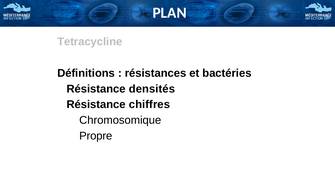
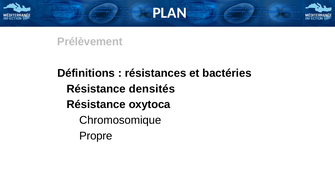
Tetracycline: Tetracycline -> Prélèvement (90, 42)
chiffres: chiffres -> oxytoca (150, 104)
